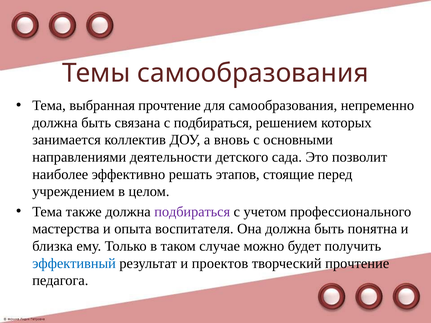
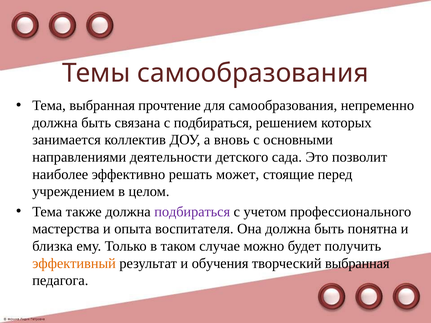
этапов: этапов -> может (238, 174)
эффективный colour: blue -> orange (74, 264)
проектов: проектов -> обучения (220, 264)
творческий прочтение: прочтение -> выбранная (357, 264)
